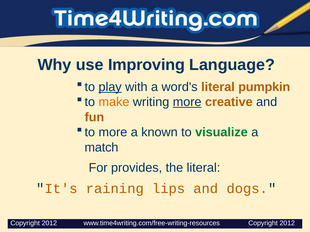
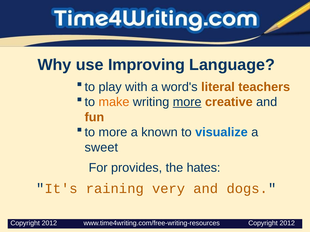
play underline: present -> none (110, 87)
pumpkin: pumpkin -> teachers (264, 87)
visualize colour: green -> blue (221, 133)
match: match -> sweet (101, 148)
the literal: literal -> hates (204, 168)
lips: lips -> very (169, 189)
